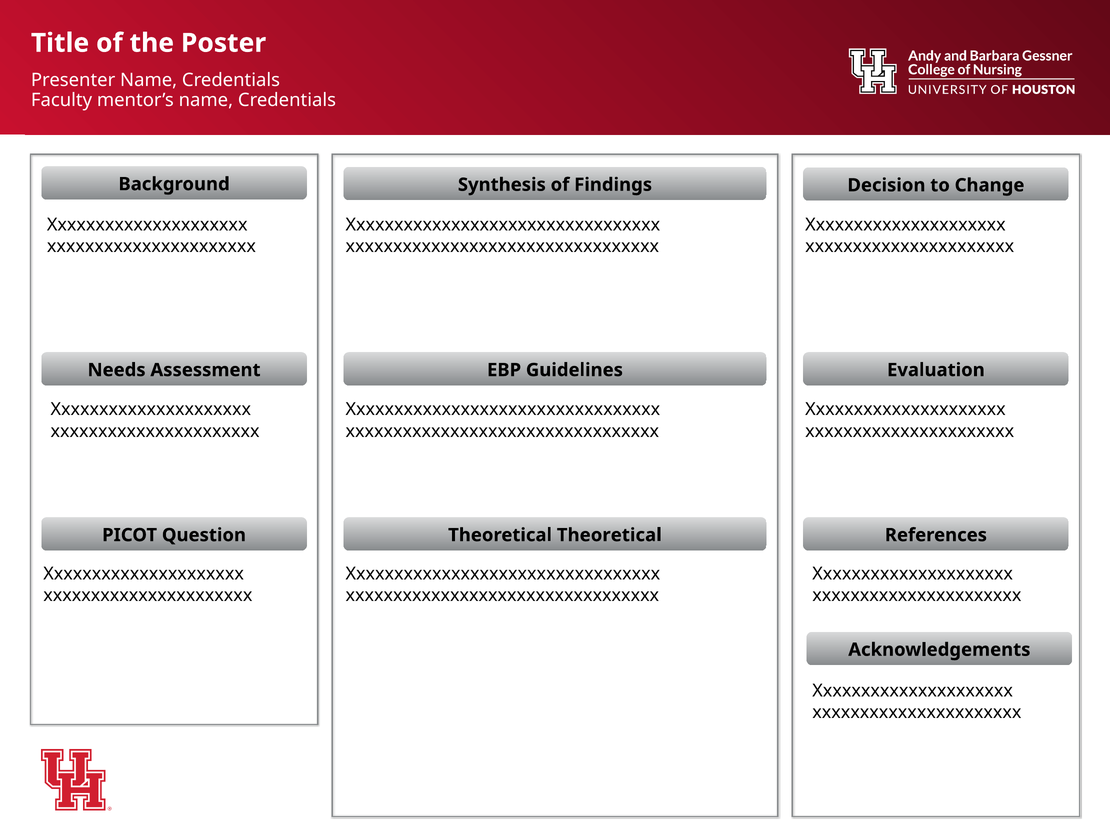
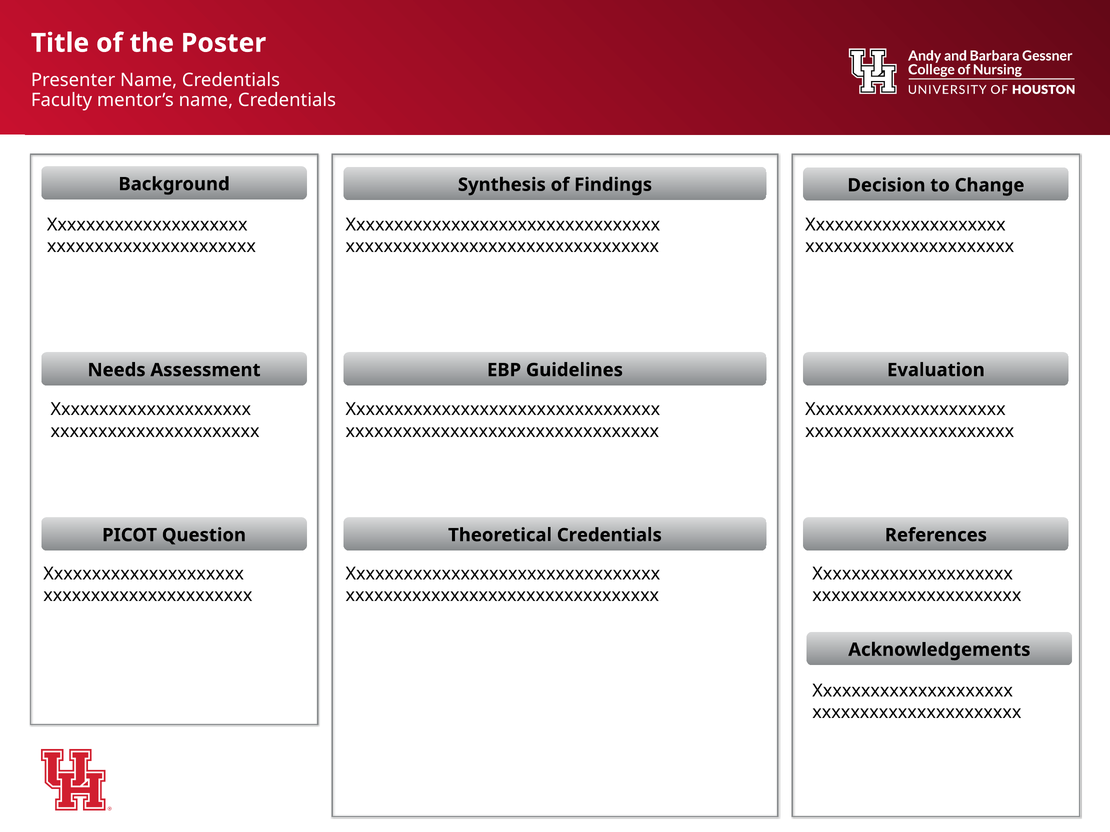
Theoretical Theoretical: Theoretical -> Credentials (609, 535)
